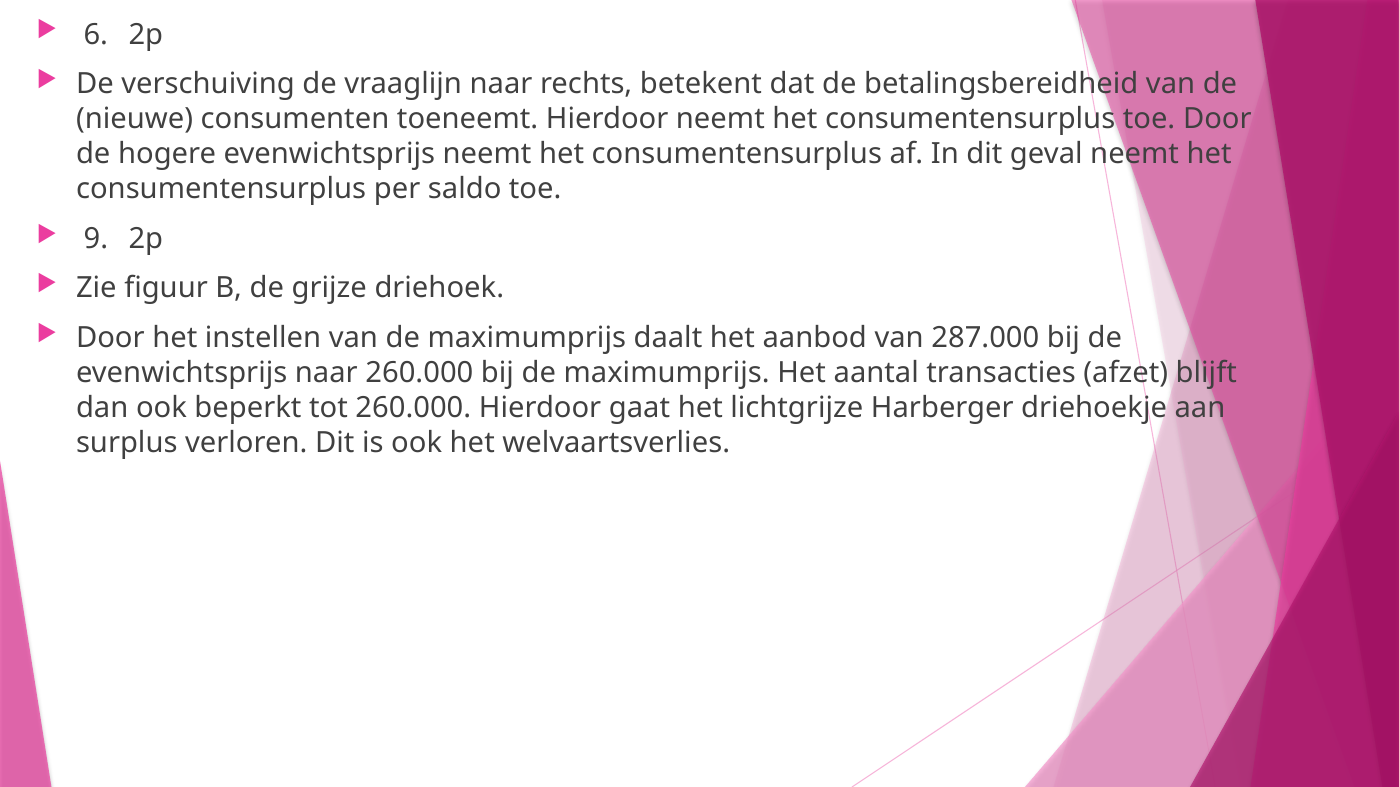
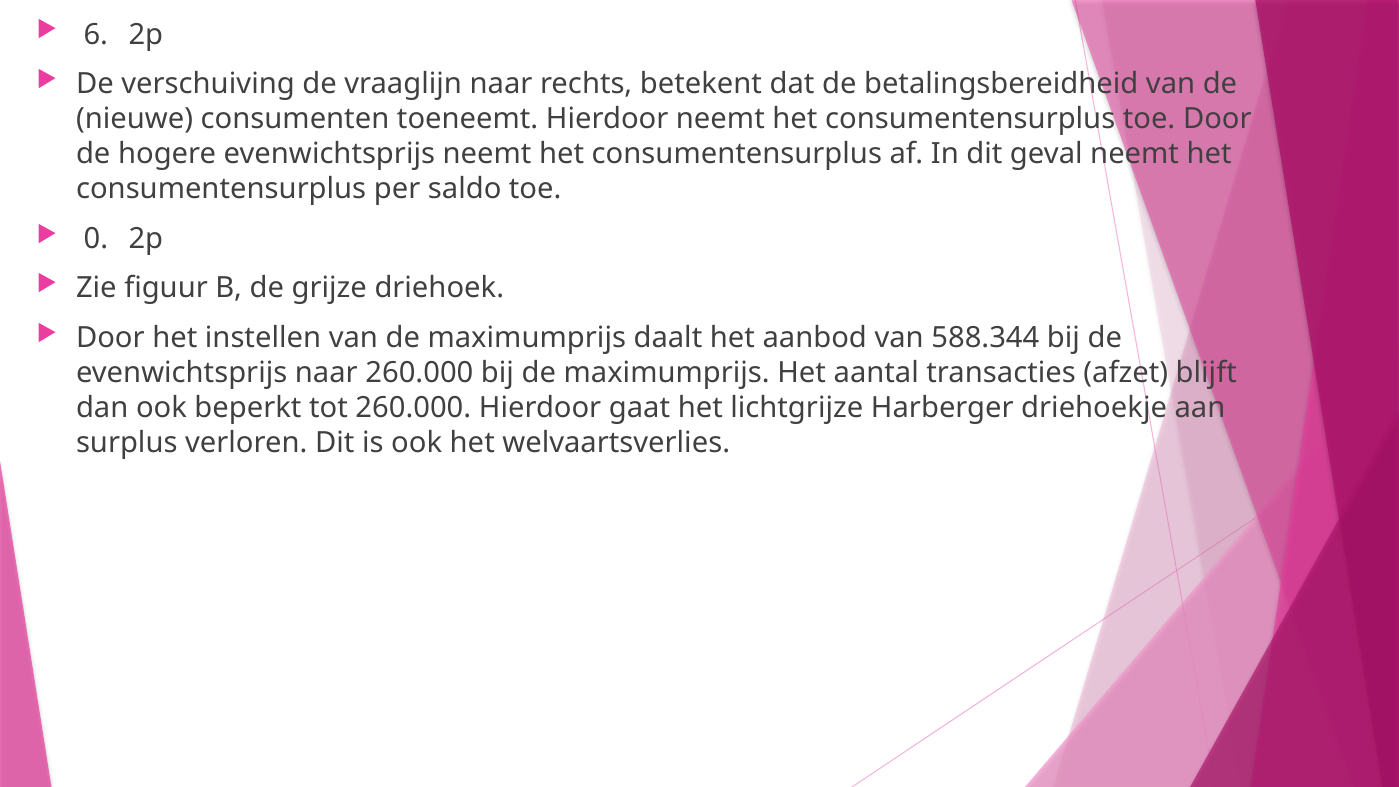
9: 9 -> 0 (96, 239)
287.000: 287.000 -> 588.344 (985, 338)
